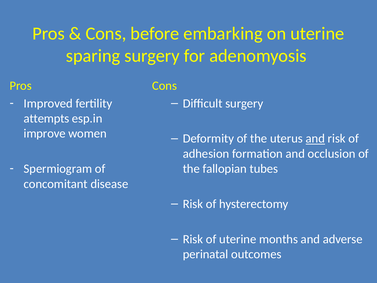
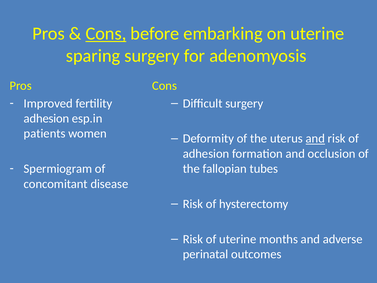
Cons underline: none -> present (106, 34)
attempts: attempts -> adhesion (47, 118)
improve: improve -> patients (45, 133)
